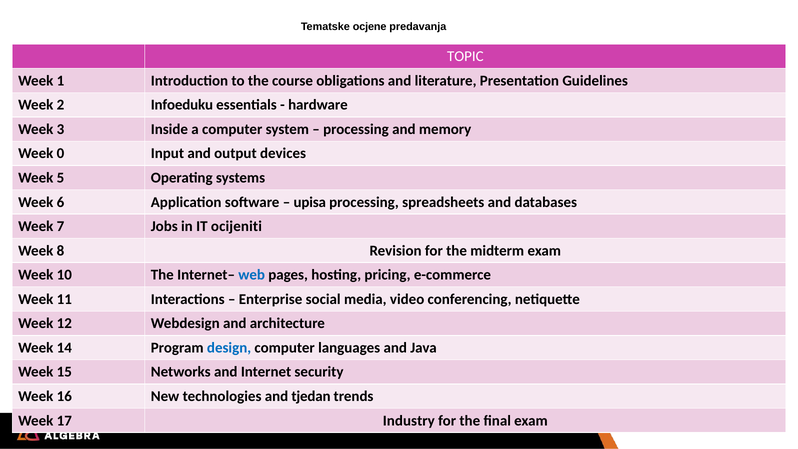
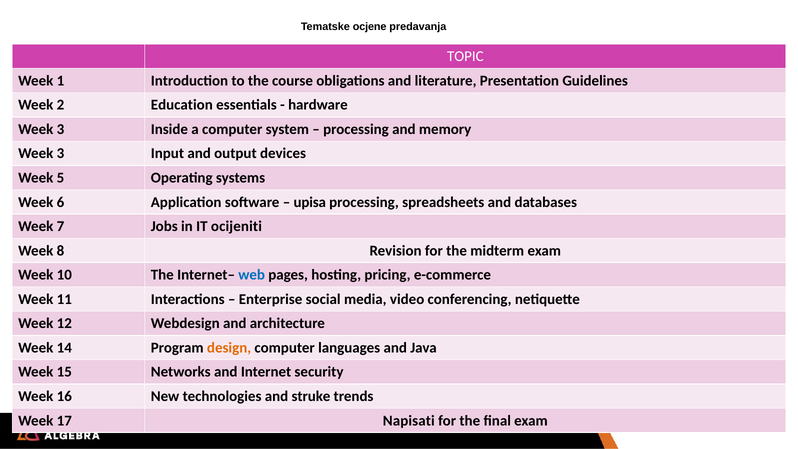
Infoeduku: Infoeduku -> Education (182, 105)
0: 0 -> 3 (61, 153)
design colour: blue -> orange (229, 348)
tjedan: tjedan -> struke (311, 396)
Industry: Industry -> Napisati (409, 420)
